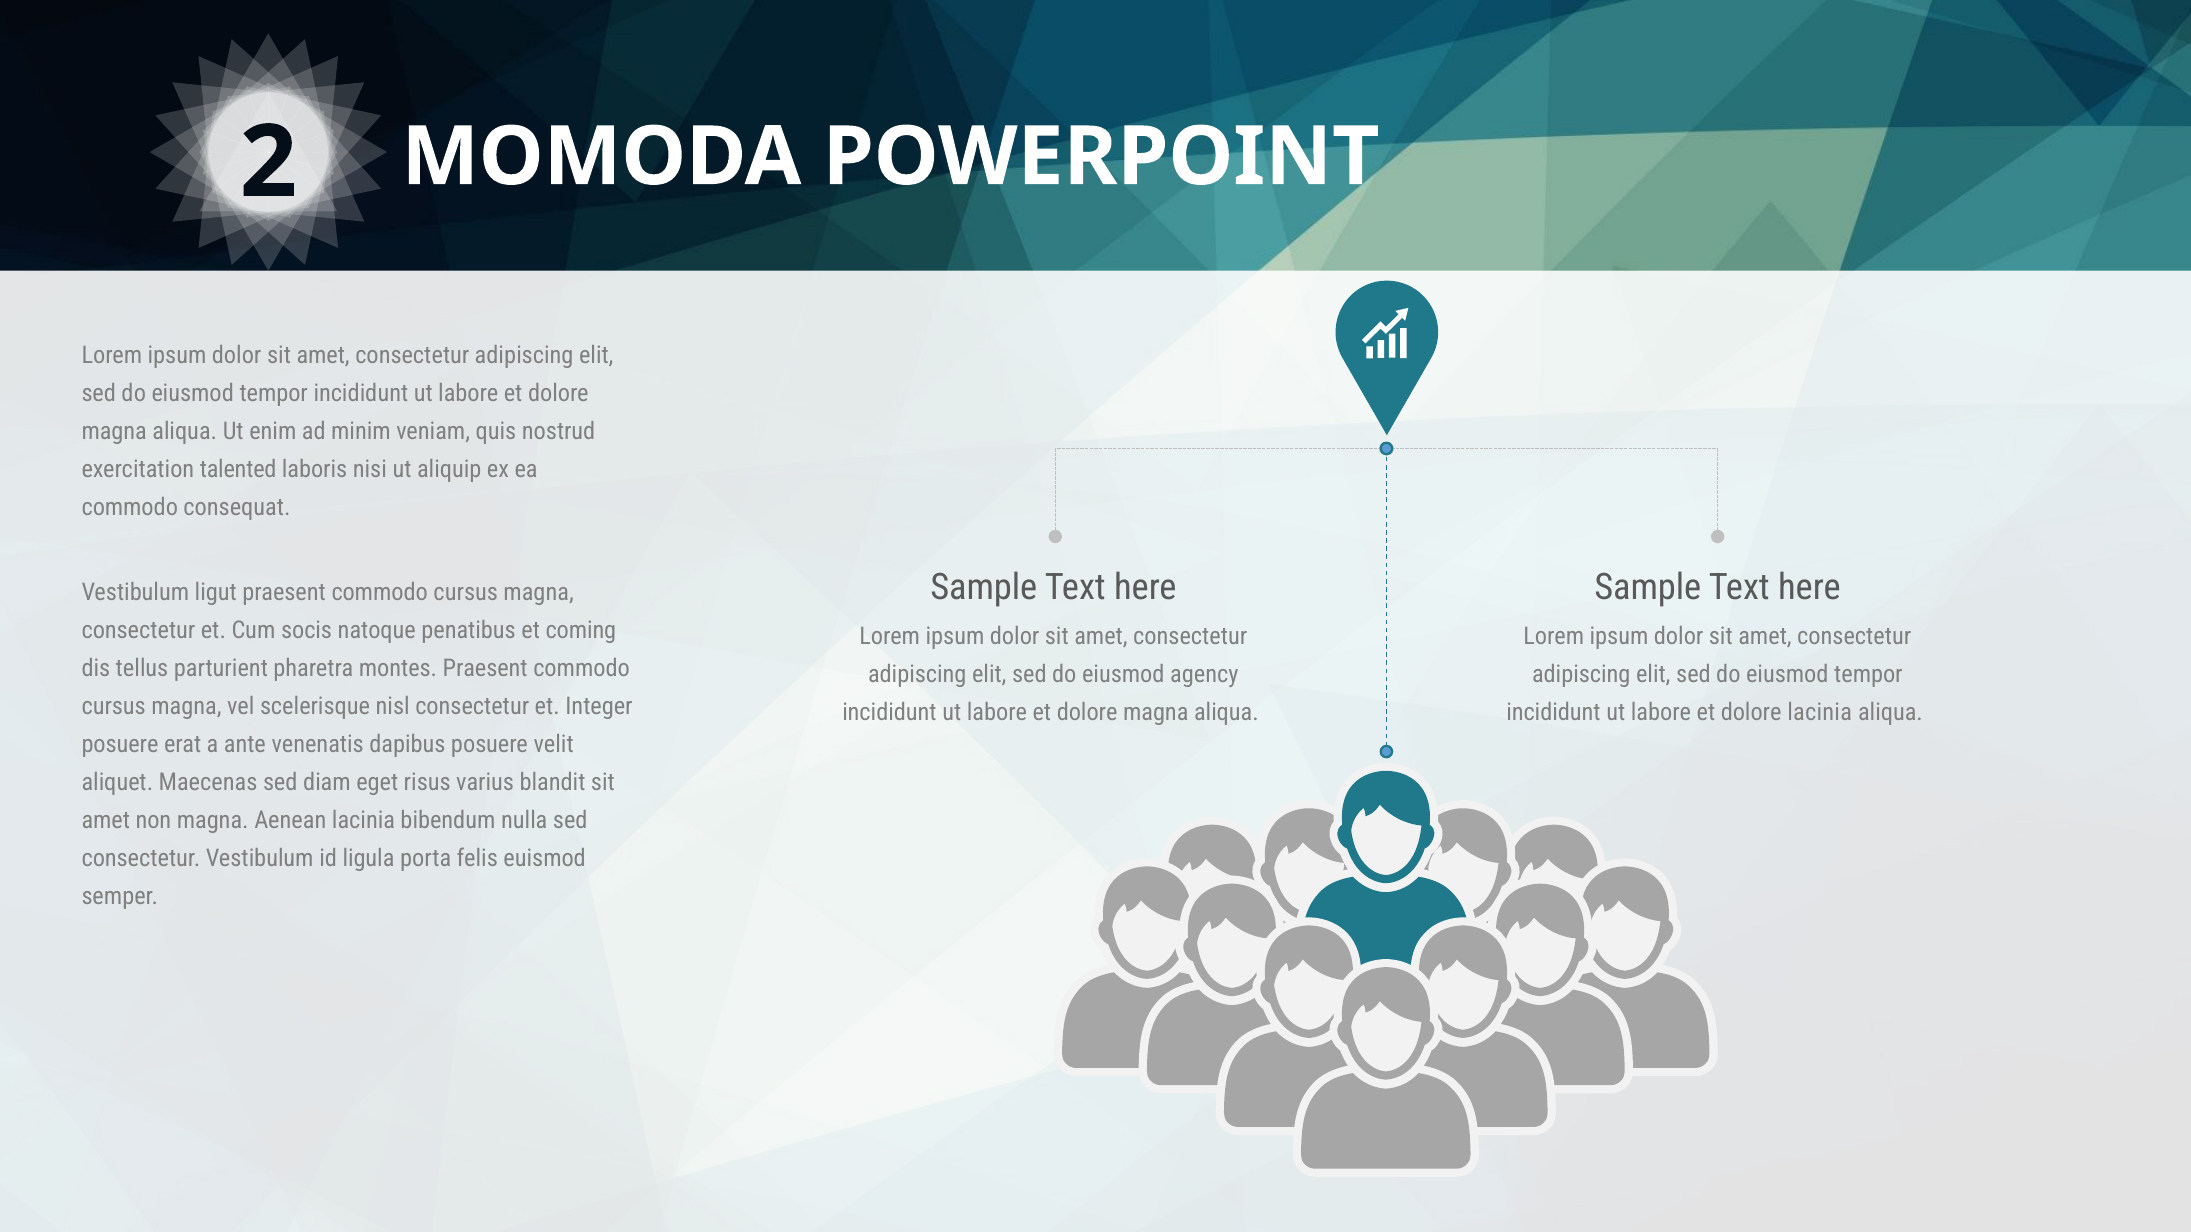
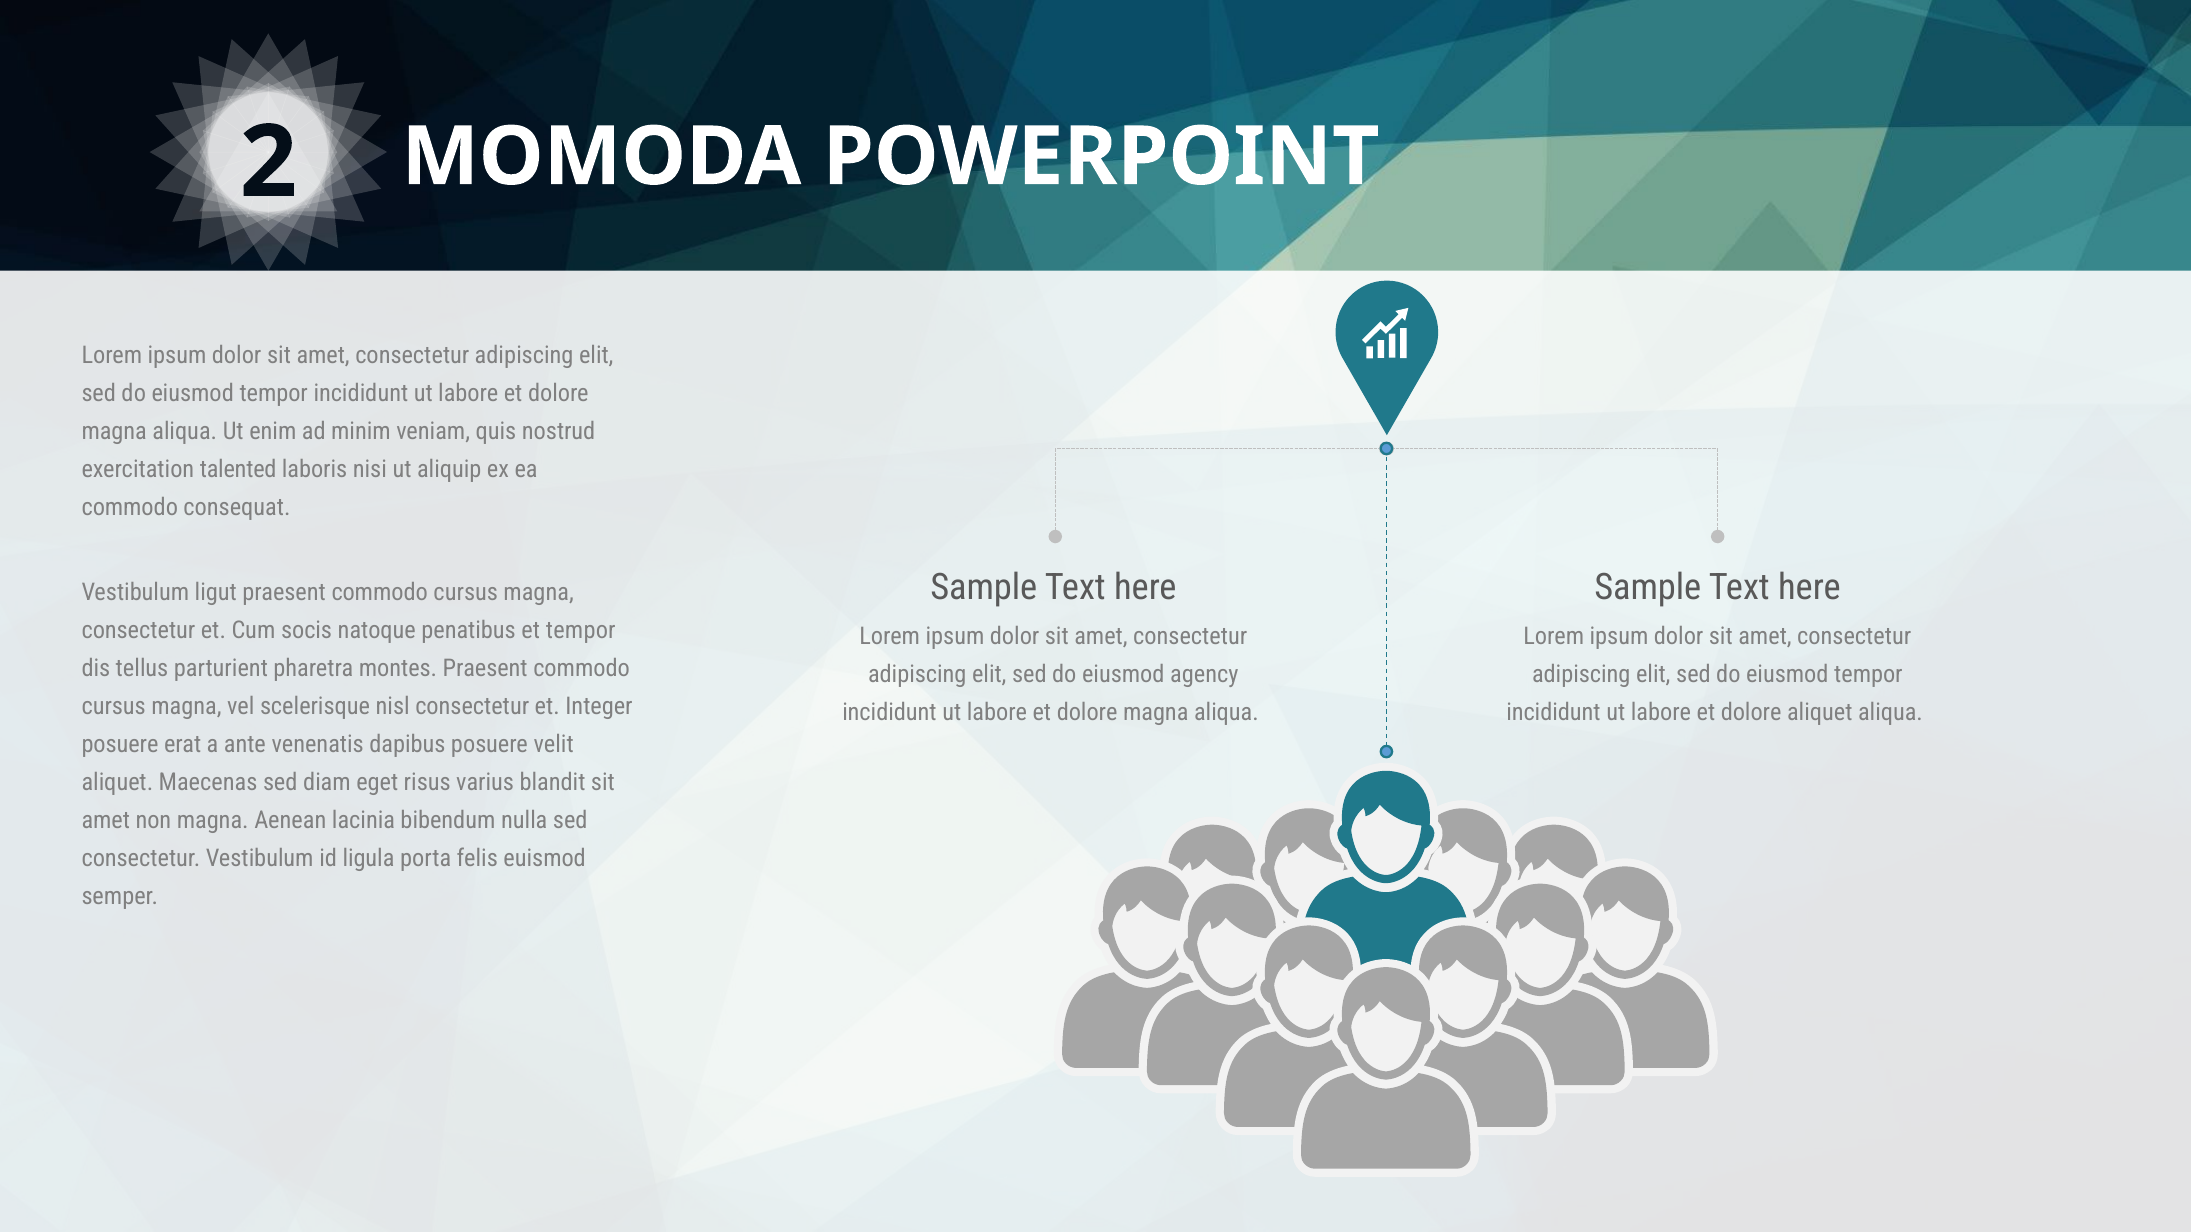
et coming: coming -> tempor (581, 631)
dolore lacinia: lacinia -> aliquet (1820, 713)
